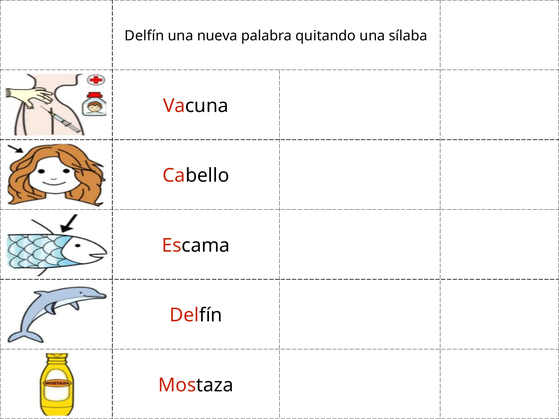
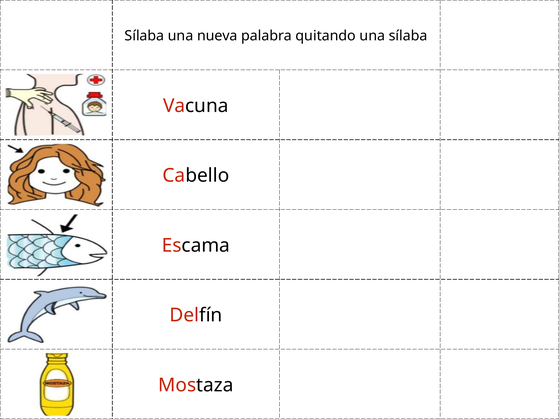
Delfín: Delfín -> Sílaba (144, 36)
